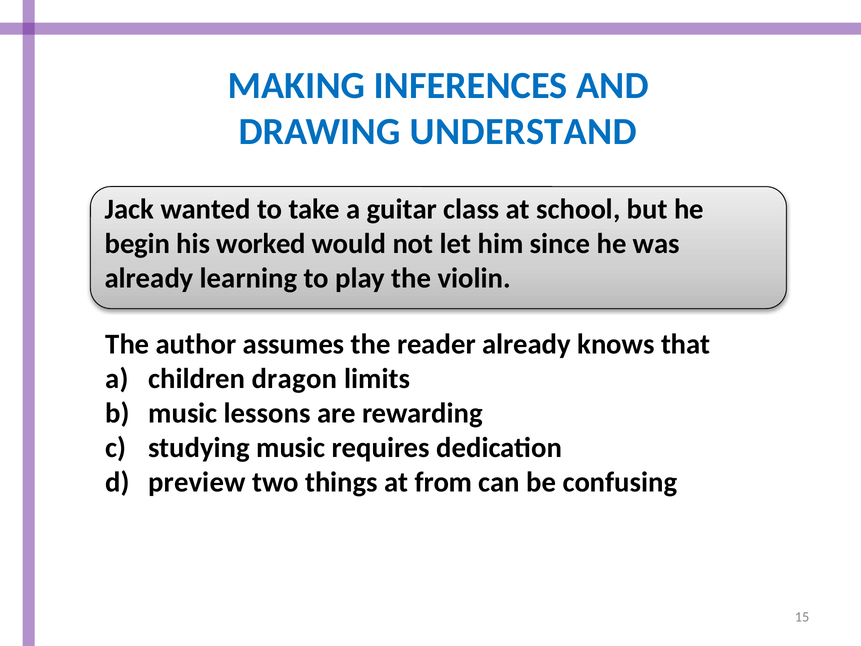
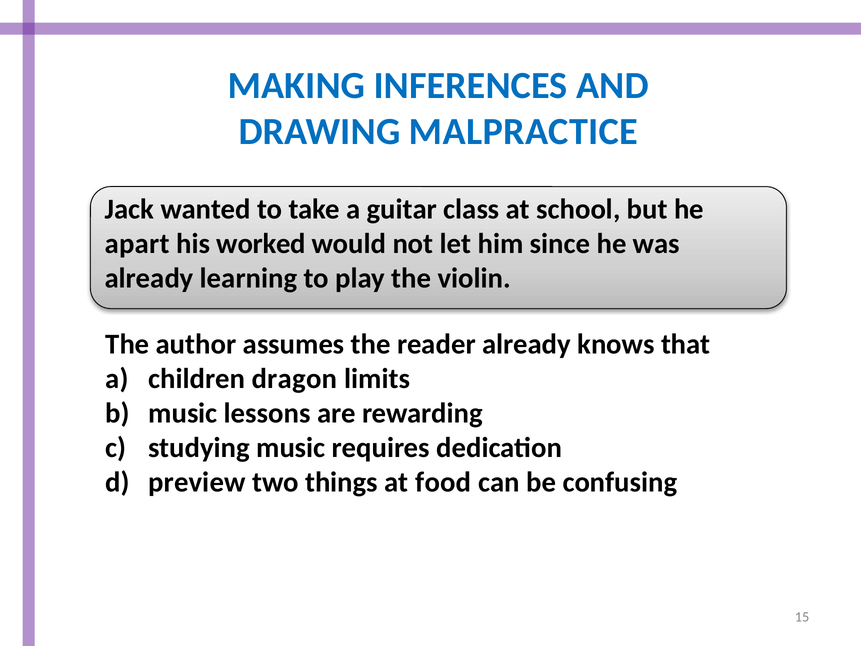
UNDERSTAND: UNDERSTAND -> MALPRACTICE (523, 131)
begin: begin -> apart (137, 244)
from: from -> food (443, 482)
